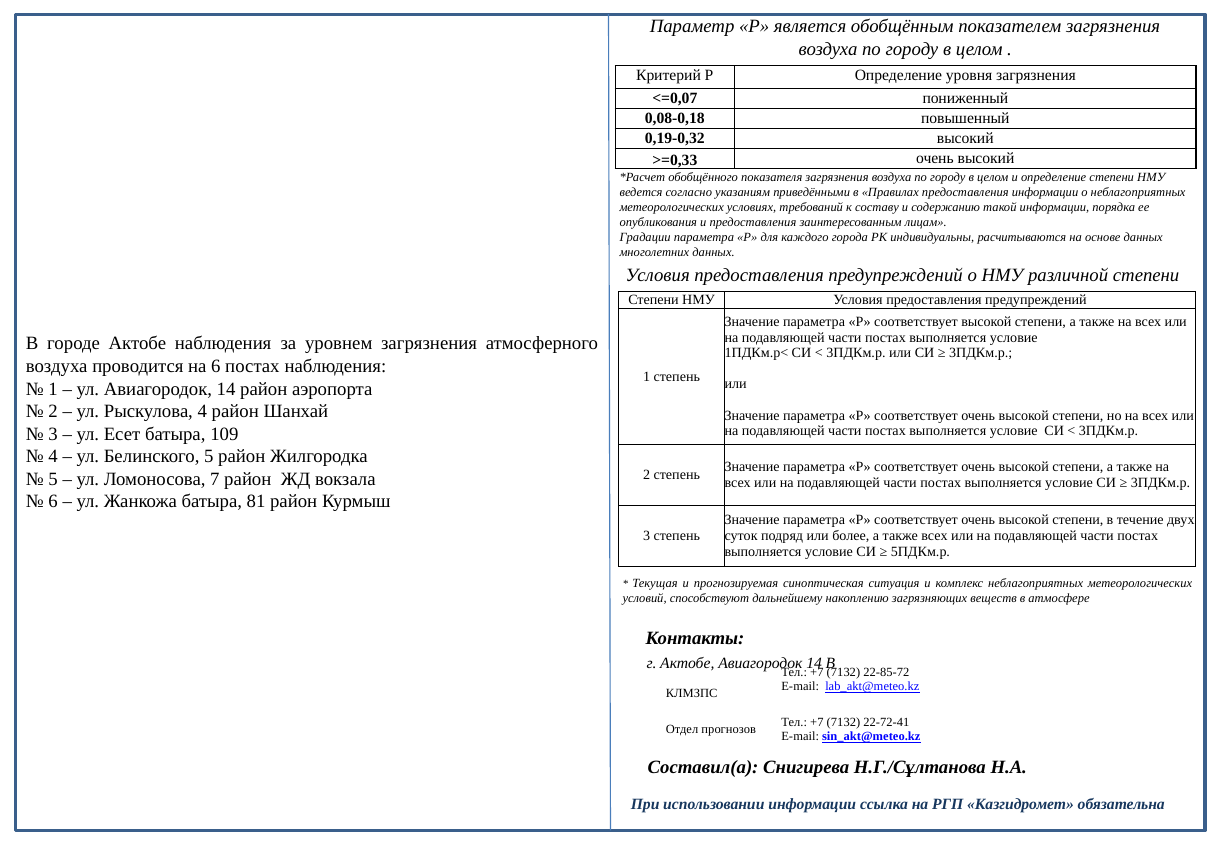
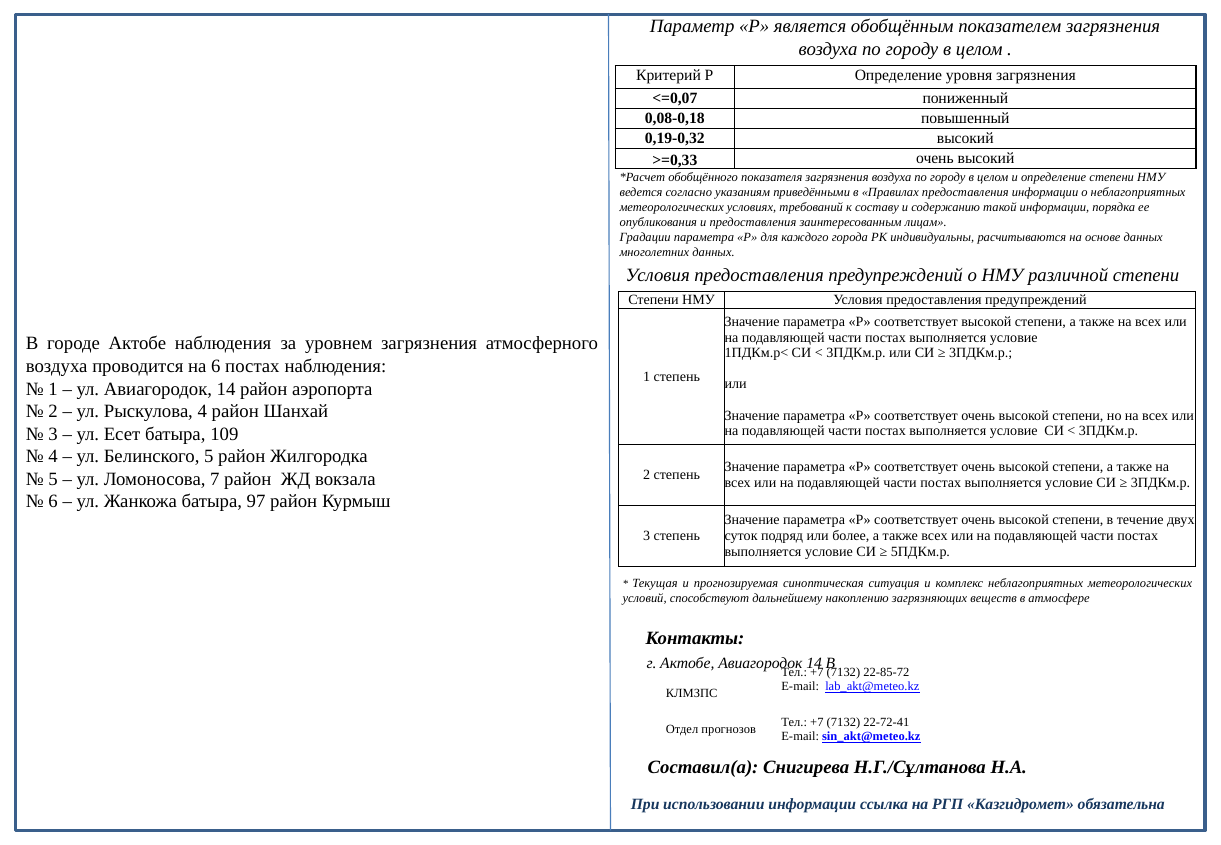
81: 81 -> 97 (256, 502)
